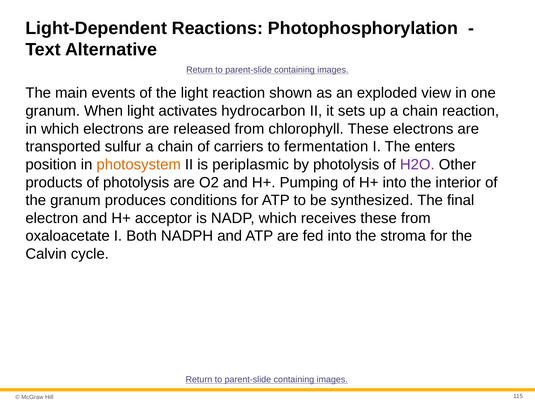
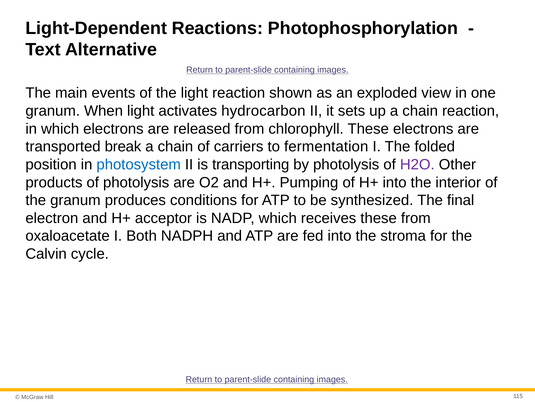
sulfur: sulfur -> break (123, 146)
enters: enters -> folded (435, 146)
photosystem colour: orange -> blue (139, 164)
periplasmic: periplasmic -> transporting (251, 164)
